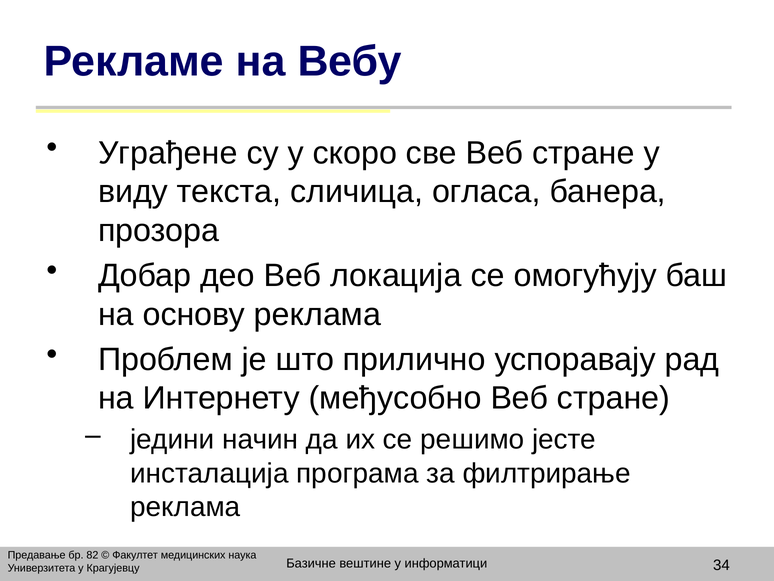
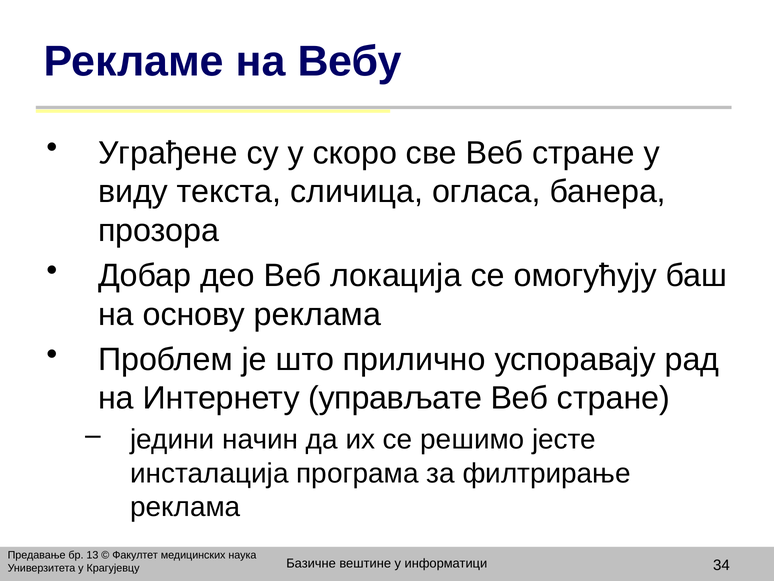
међусобно: међусобно -> управљате (395, 398)
82: 82 -> 13 (92, 555)
